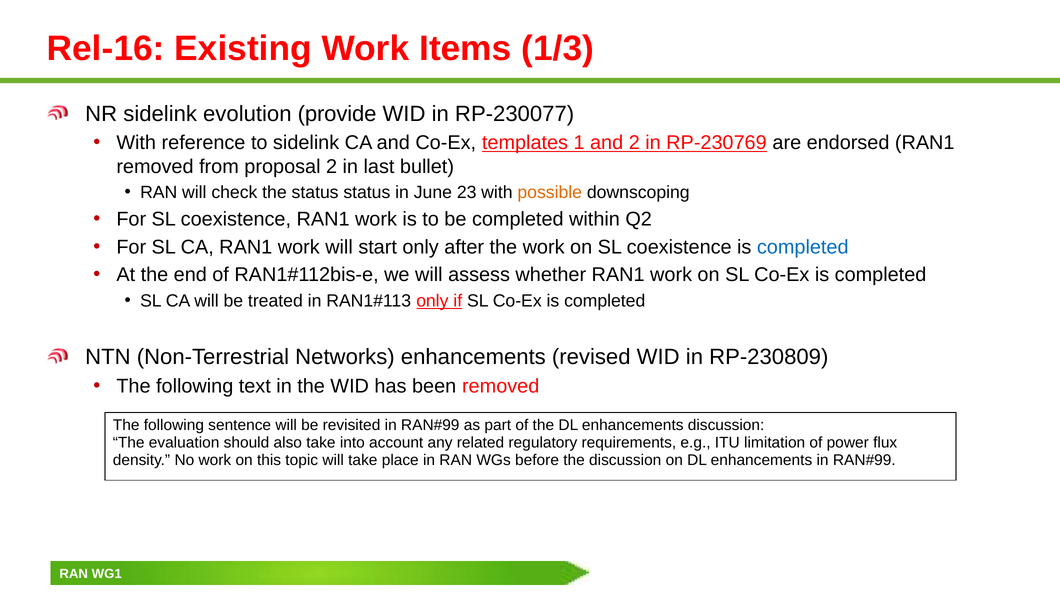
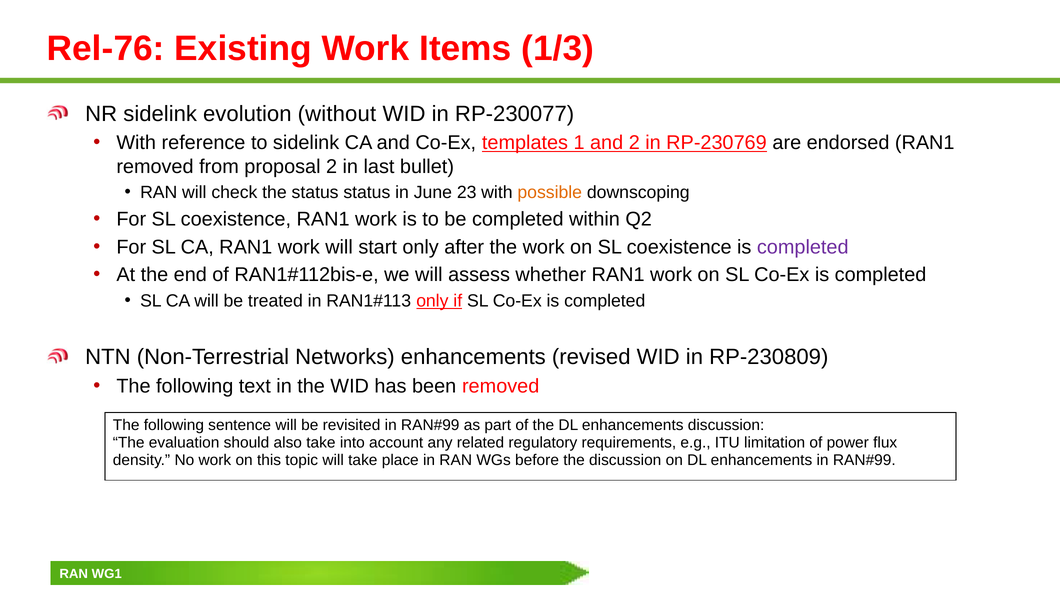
Rel-16: Rel-16 -> Rel-76 (106, 49)
provide: provide -> without (337, 114)
completed colour: blue -> purple (803, 247)
